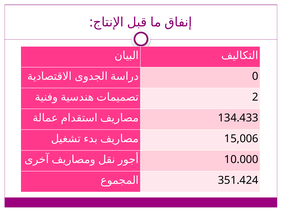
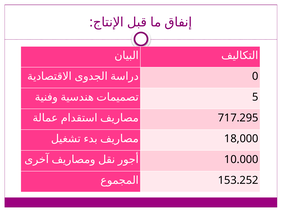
2: 2 -> 5 (255, 97)
134.433: 134.433 -> 717.295 (238, 118)
15,006: 15,006 -> 18,000 (241, 138)
351.424: 351.424 -> 153.252 (238, 180)
